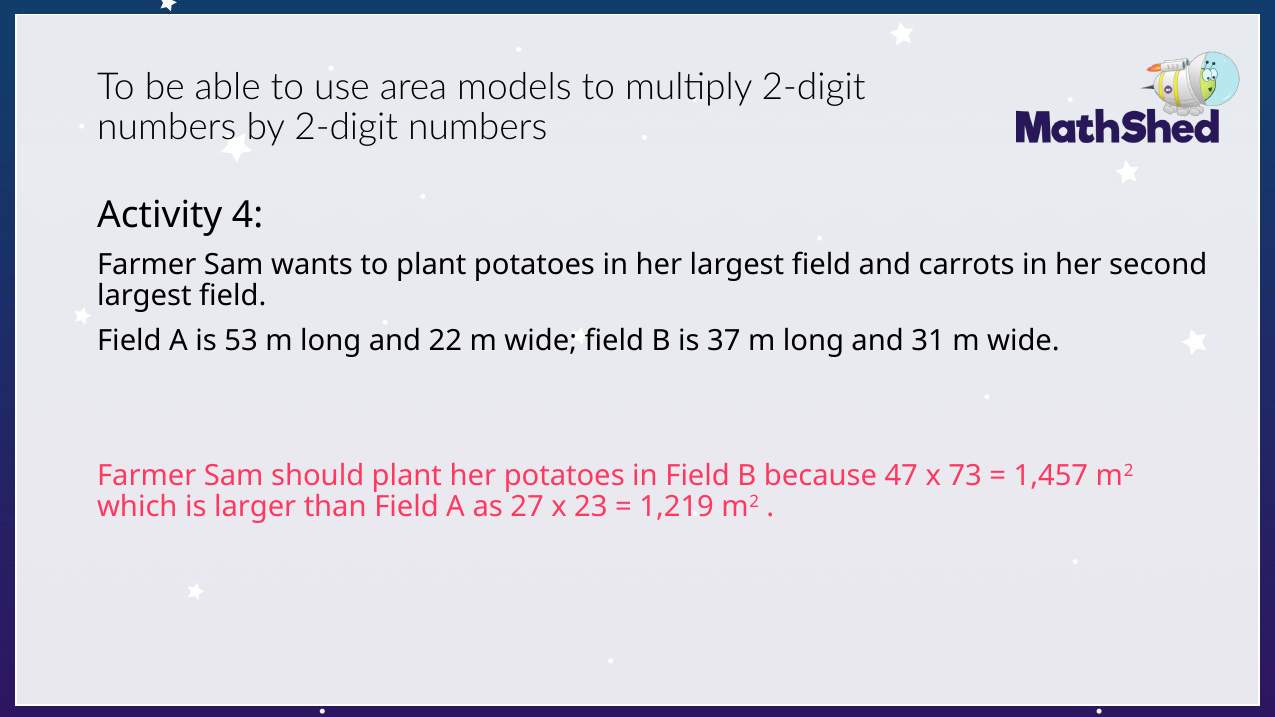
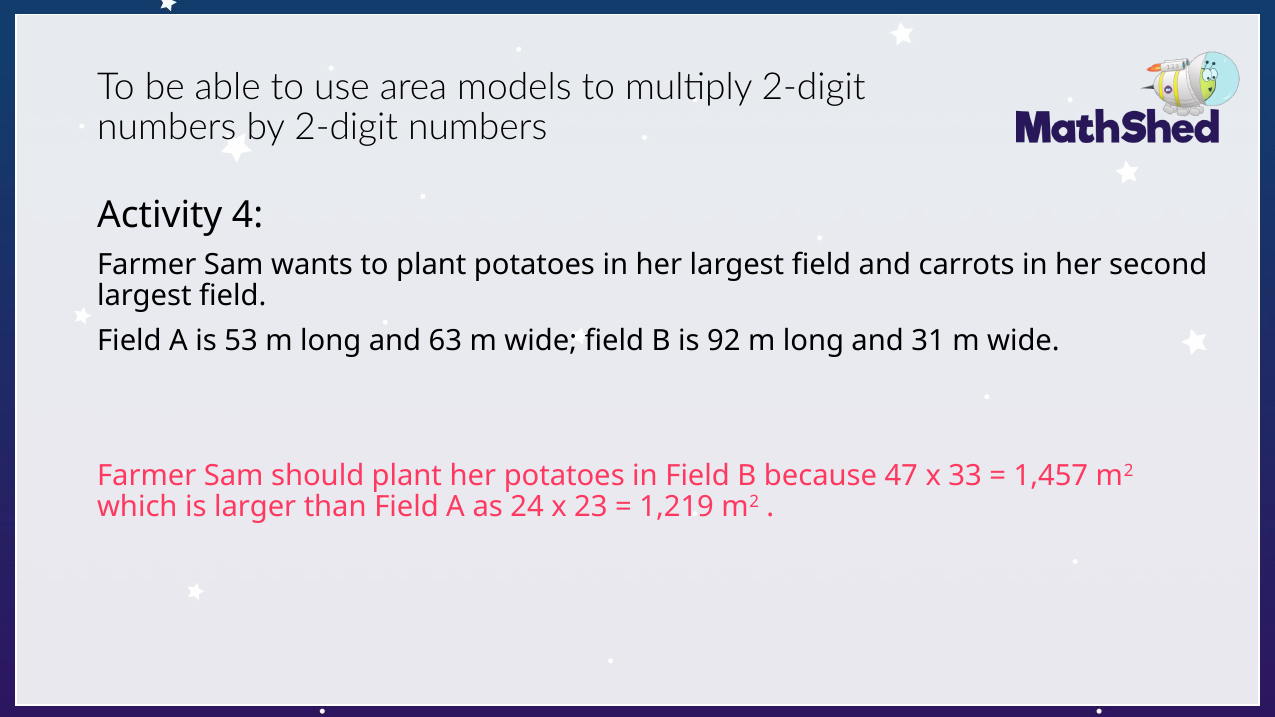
22: 22 -> 63 (445, 341)
37: 37 -> 92 (724, 341)
73: 73 -> 33 (965, 476)
27: 27 -> 24 (527, 507)
